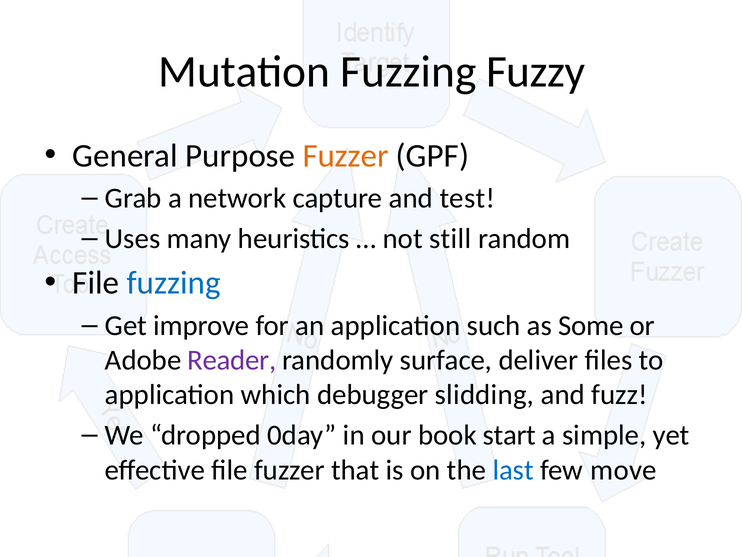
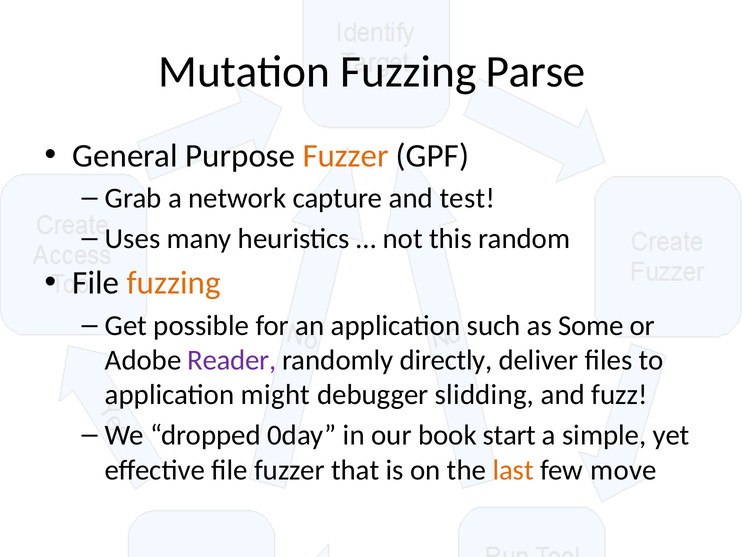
Fuzzy: Fuzzy -> Parse (536, 72)
still: still -> this (451, 239)
fuzzing colour: blue -> orange (174, 283)
improve: improve -> possible (201, 326)
surface: surface -> directly (446, 360)
which: which -> might (275, 395)
last colour: blue -> orange (513, 470)
